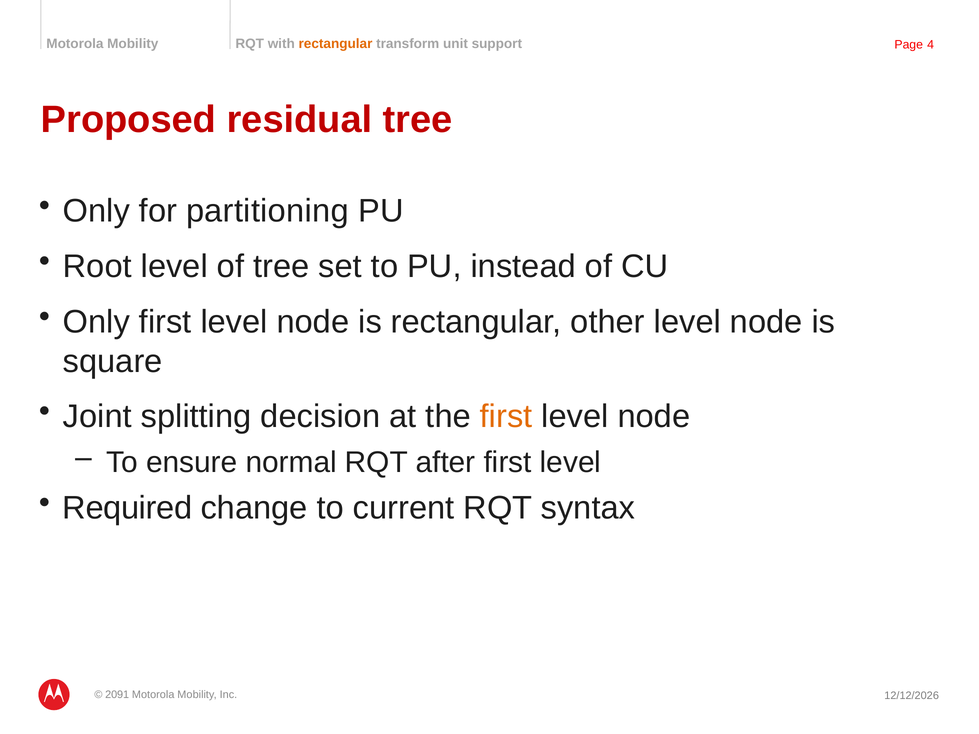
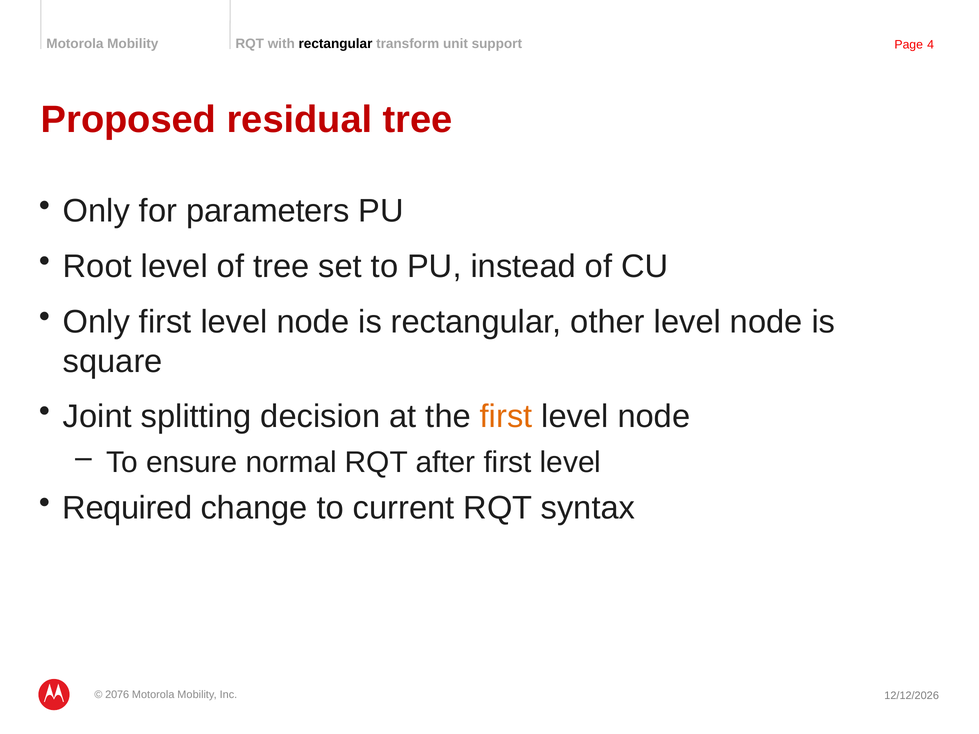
rectangular colour: orange -> black (336, 44)
partitioning: partitioning -> parameters (268, 211)
2091: 2091 -> 2076 (117, 695)
